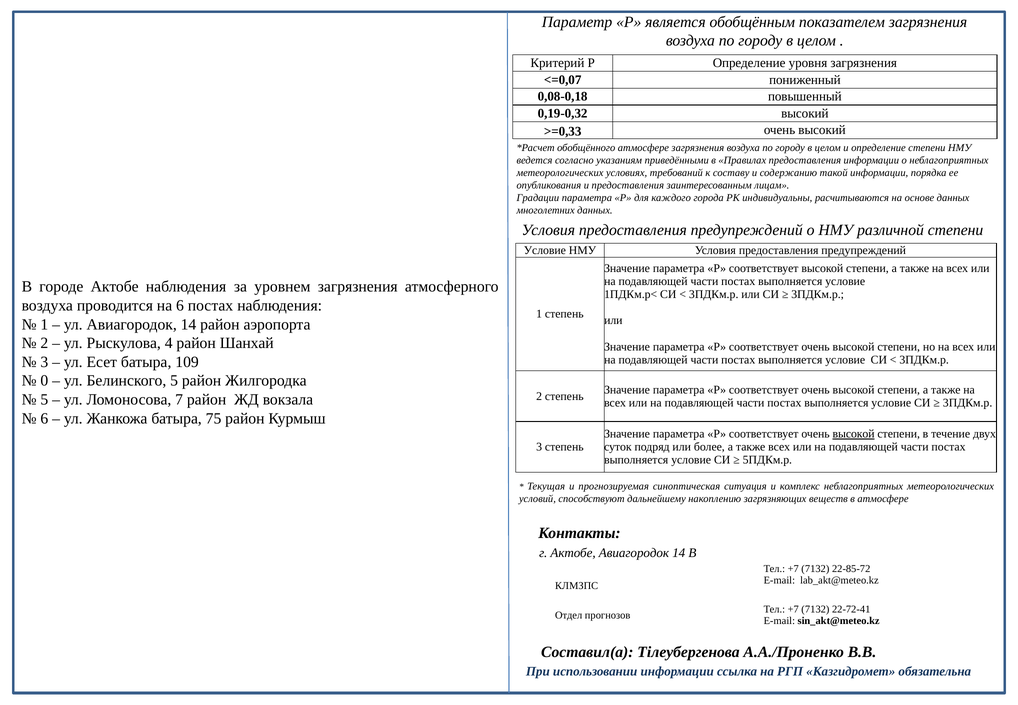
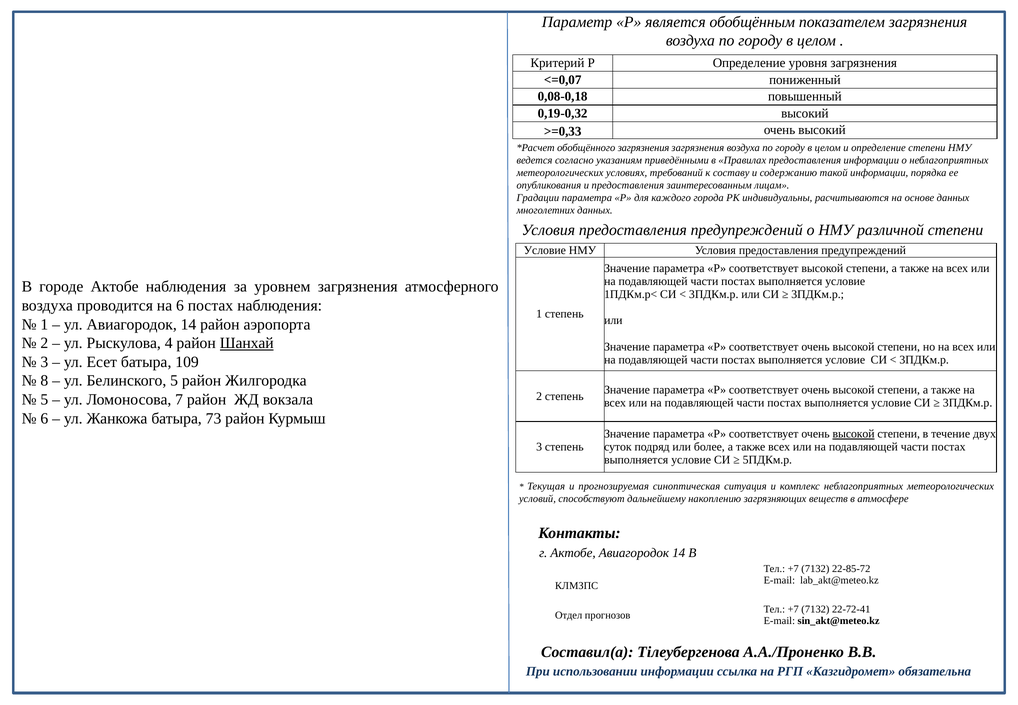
обобщённого атмосфере: атмосфере -> загрязнения (643, 148)
Шанхай underline: none -> present (247, 343)
0: 0 -> 8 (44, 381)
75: 75 -> 73 (214, 418)
